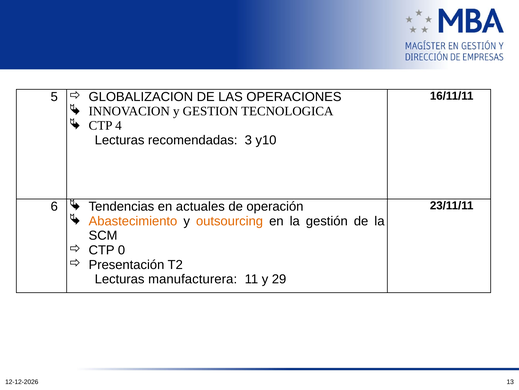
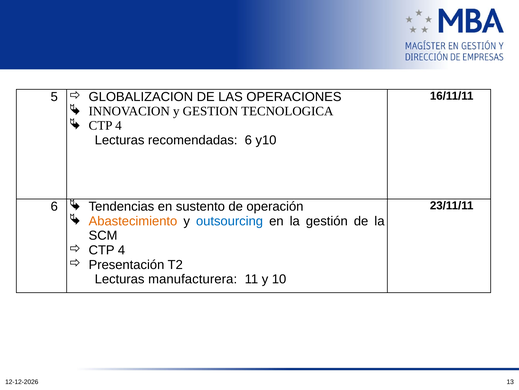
recomendadas 3: 3 -> 6 (248, 140)
actuales: actuales -> sustento (200, 206)
outsourcing colour: orange -> blue (230, 221)
0: 0 -> 4 (122, 250)
29: 29 -> 10 (279, 279)
